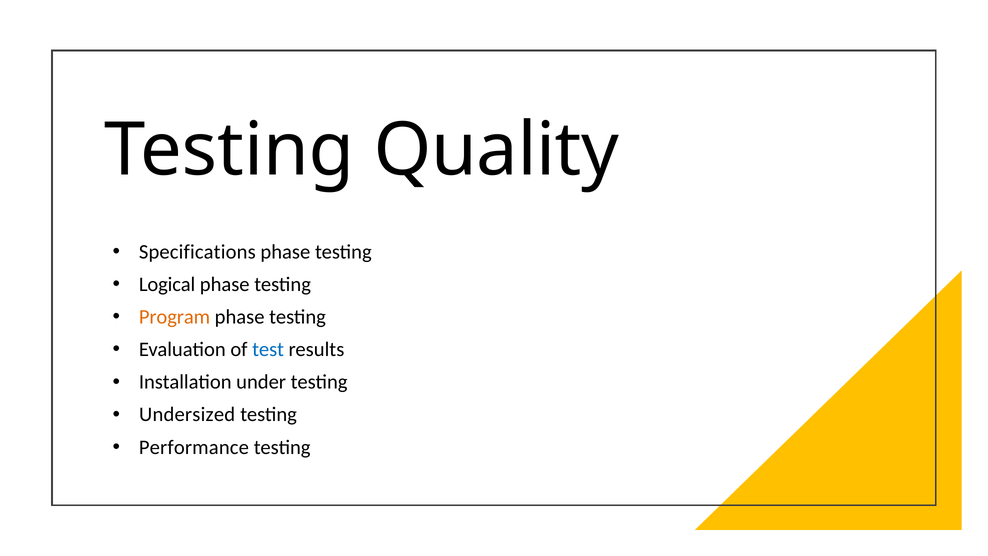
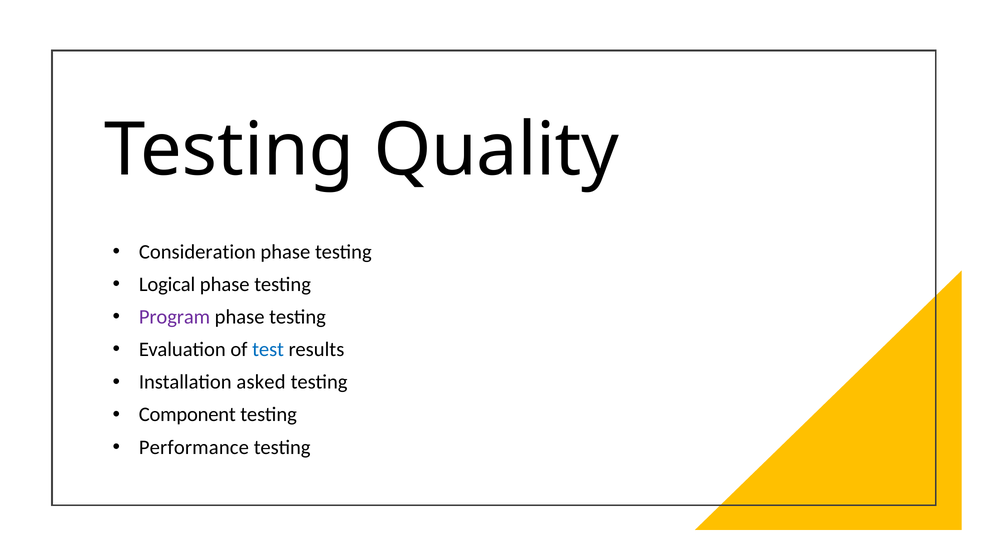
Specifications: Specifications -> Consideration (197, 252)
Program colour: orange -> purple (175, 317)
under: under -> asked (261, 382)
Undersized: Undersized -> Component (187, 414)
